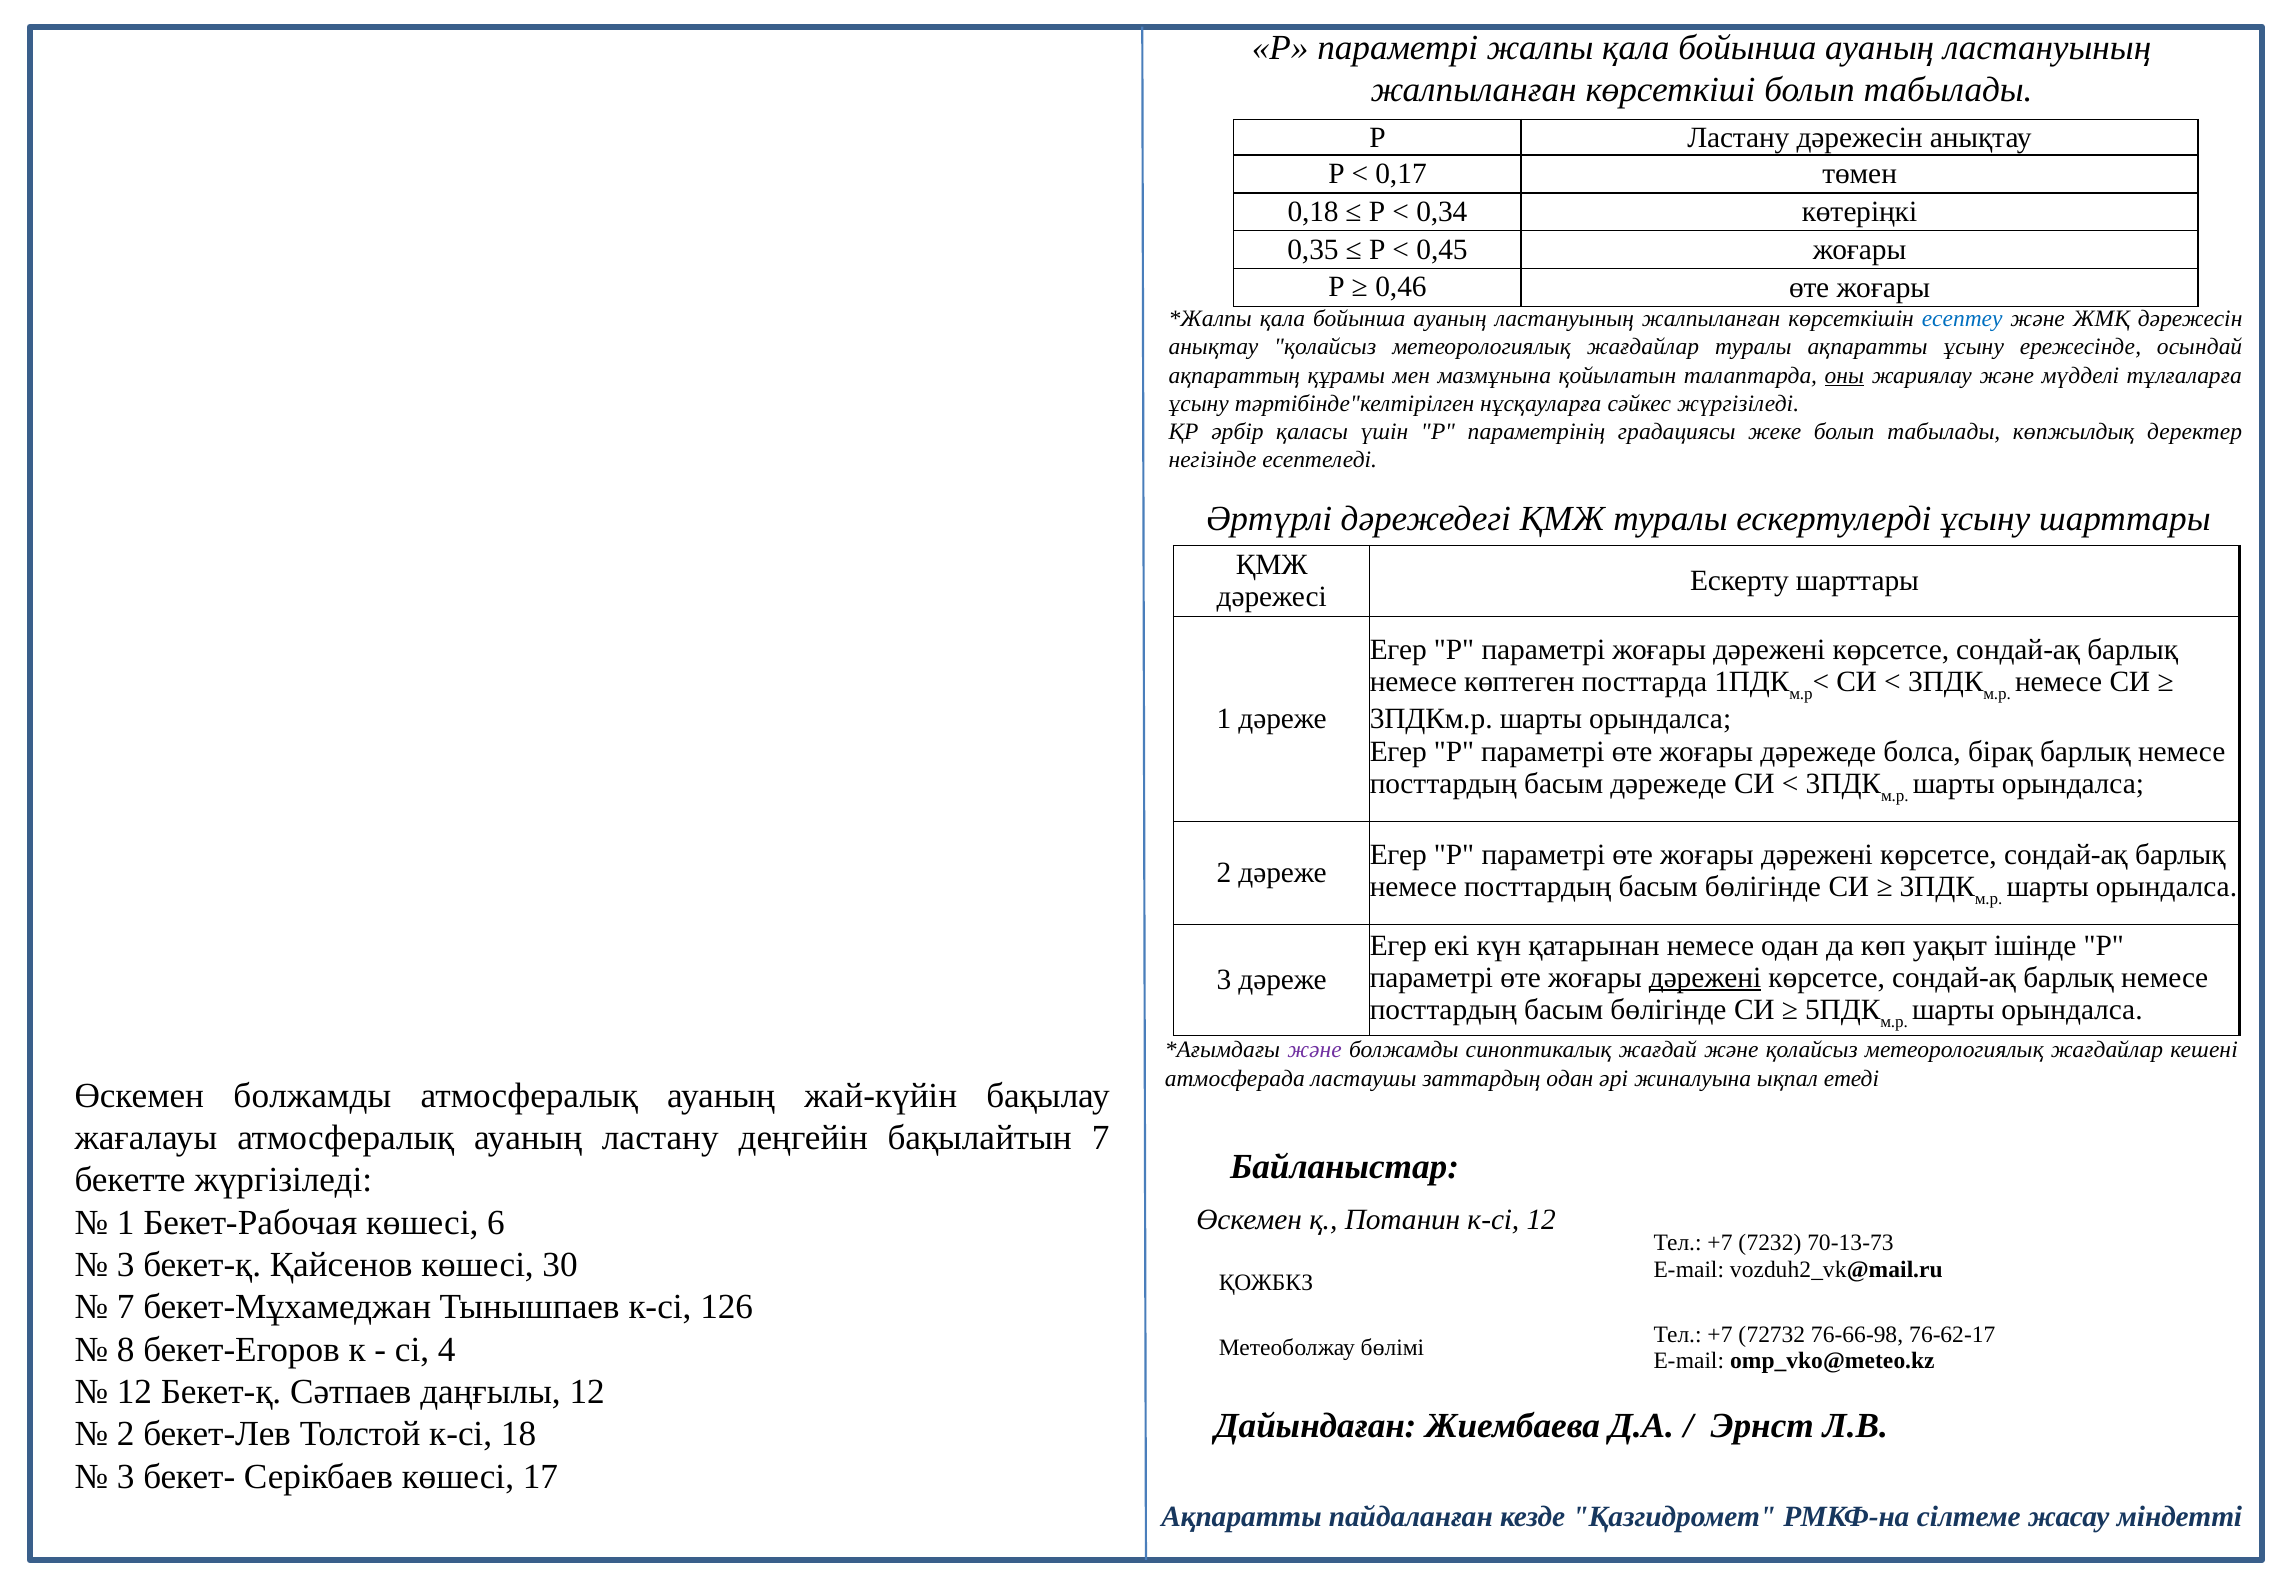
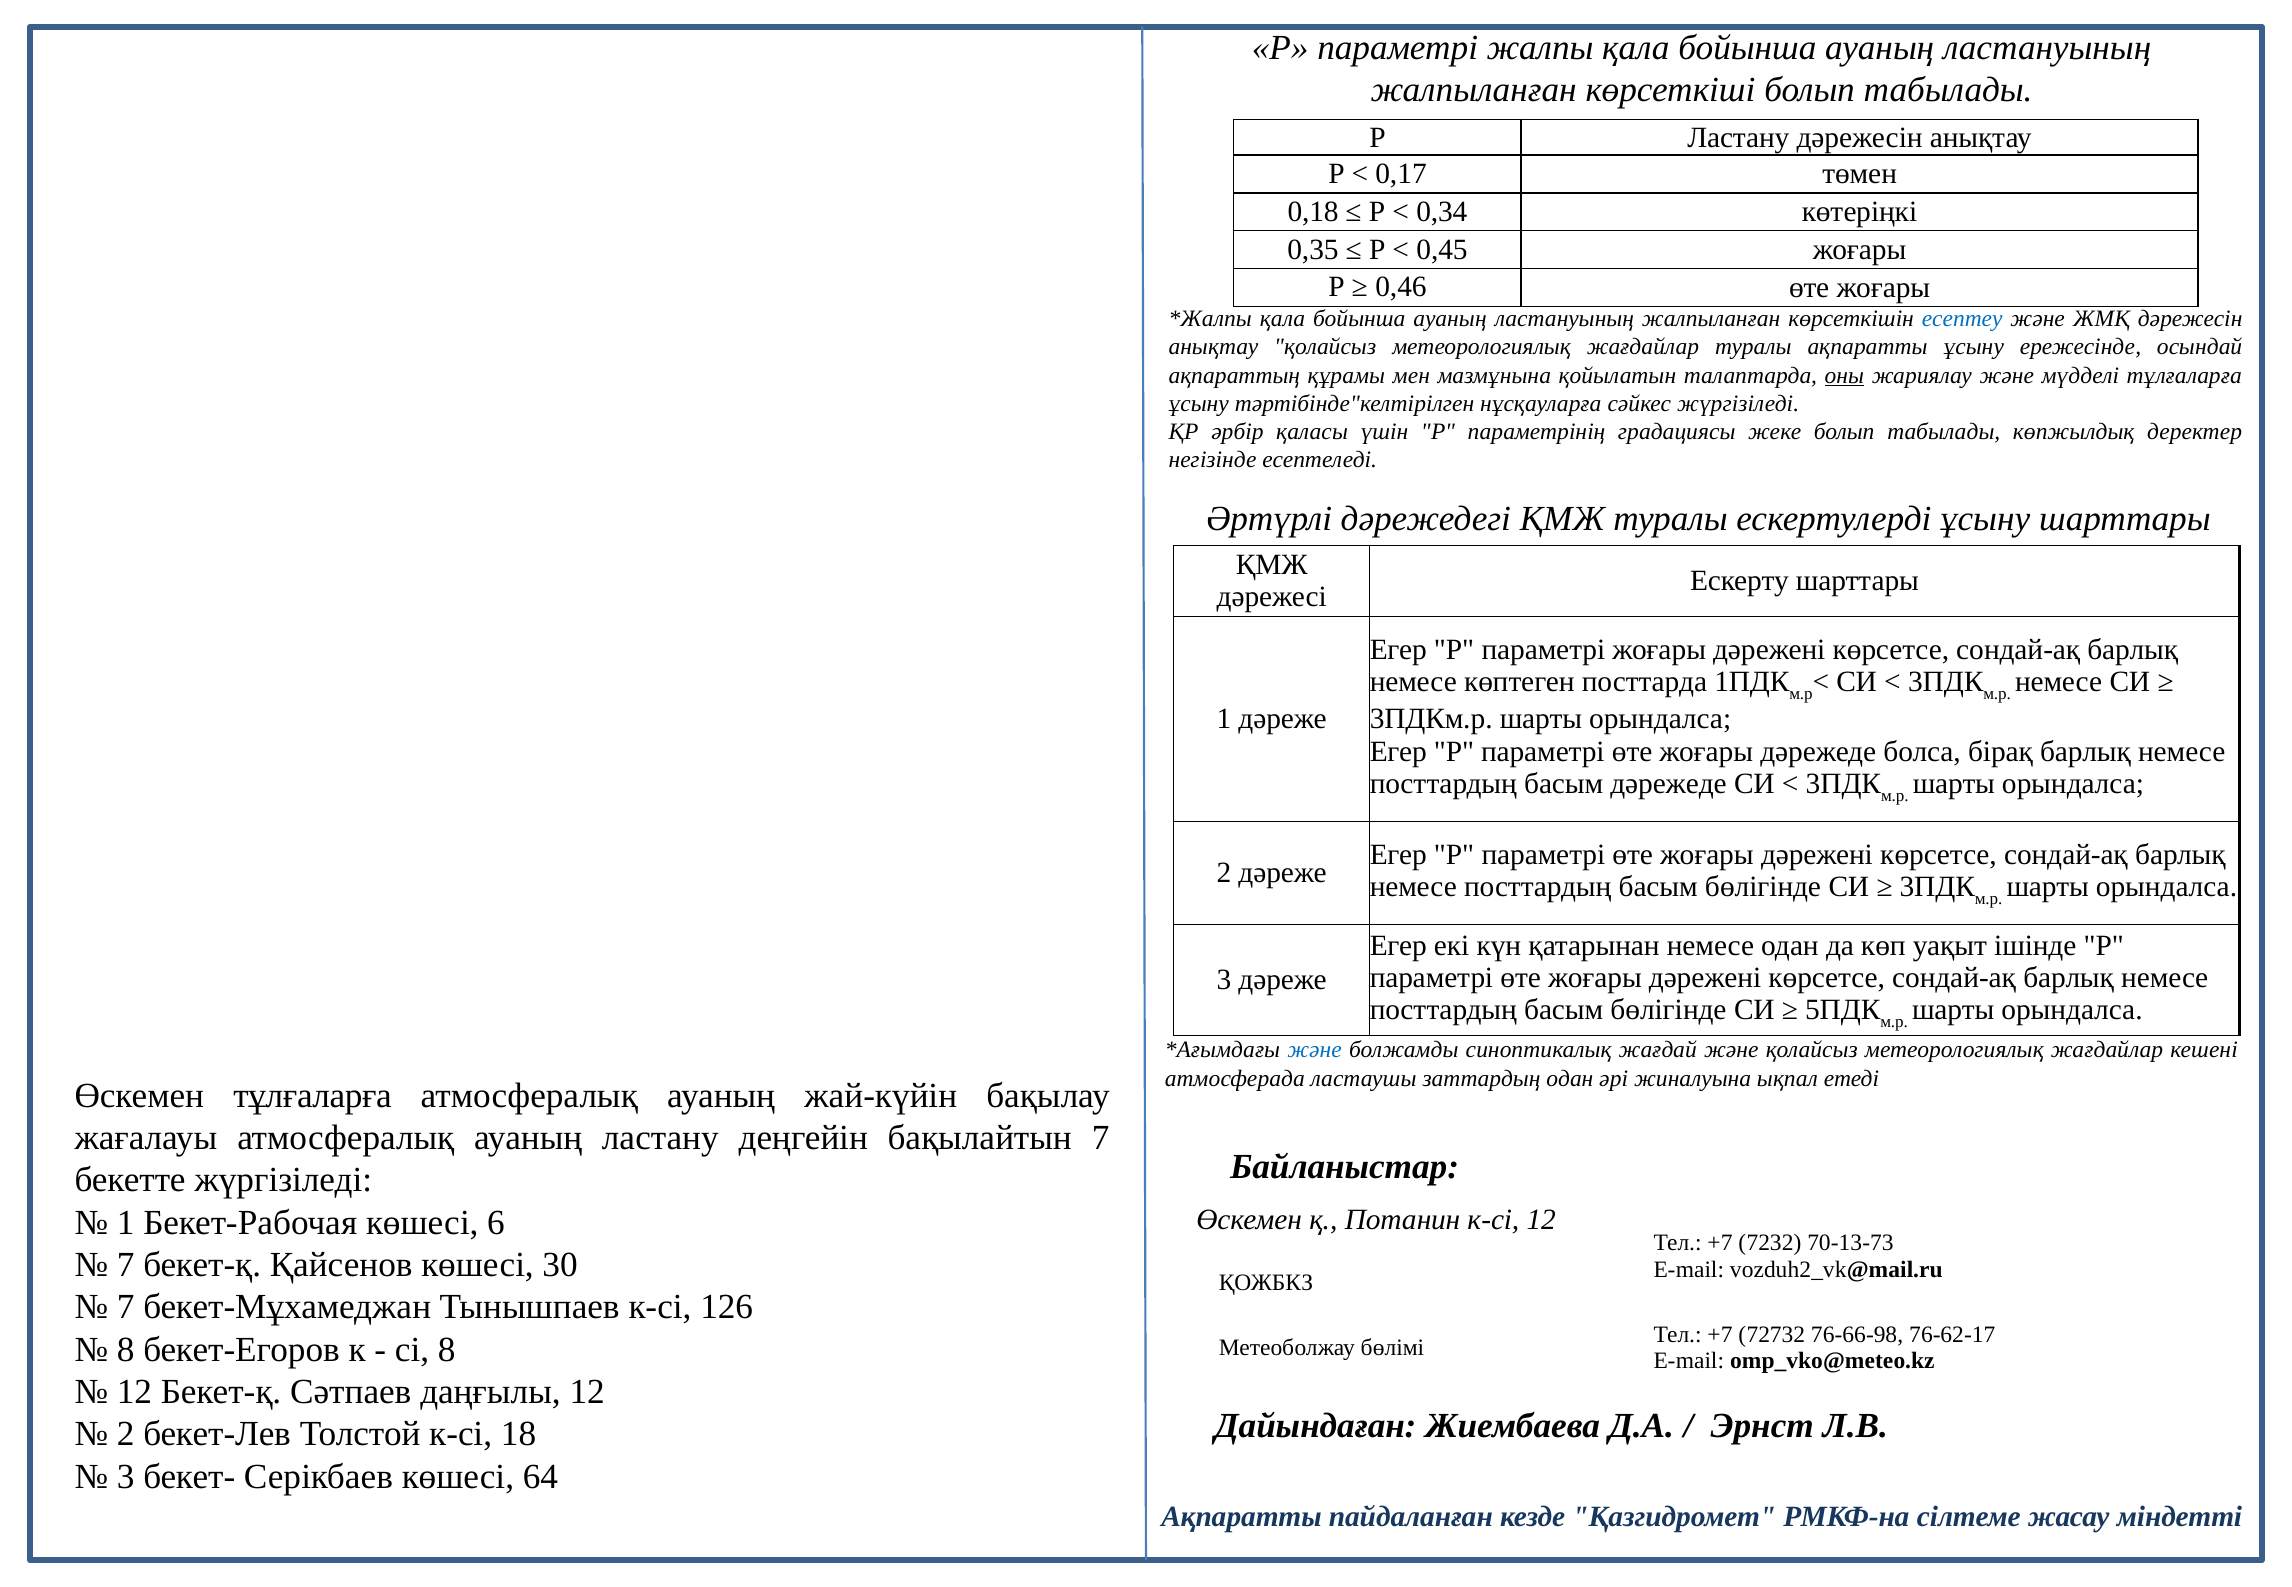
дәрежені underline: present -> none (1705, 978)
және colour: purple -> blue (1315, 1050)
Өскемен болжамды: болжамды -> тұлғаларға (313, 1095)
3: 3 -> 7 (126, 1265)
сі 4: 4 -> 8 (447, 1349)
17: 17 -> 64 (540, 1476)
